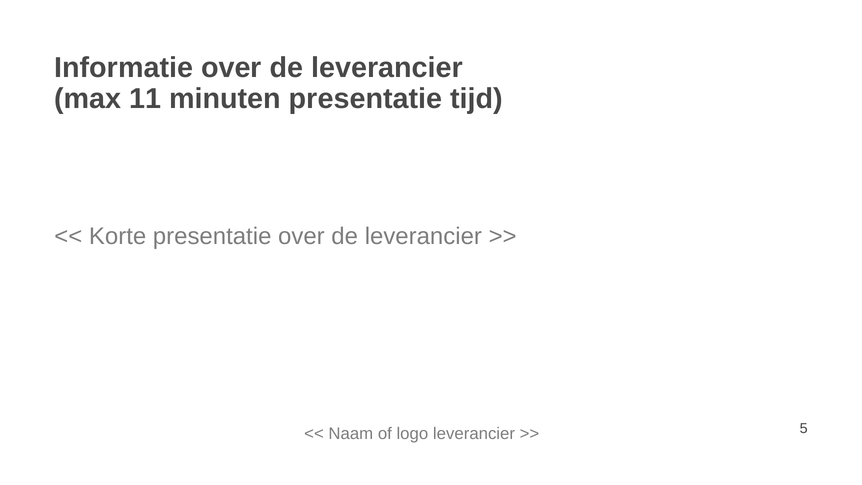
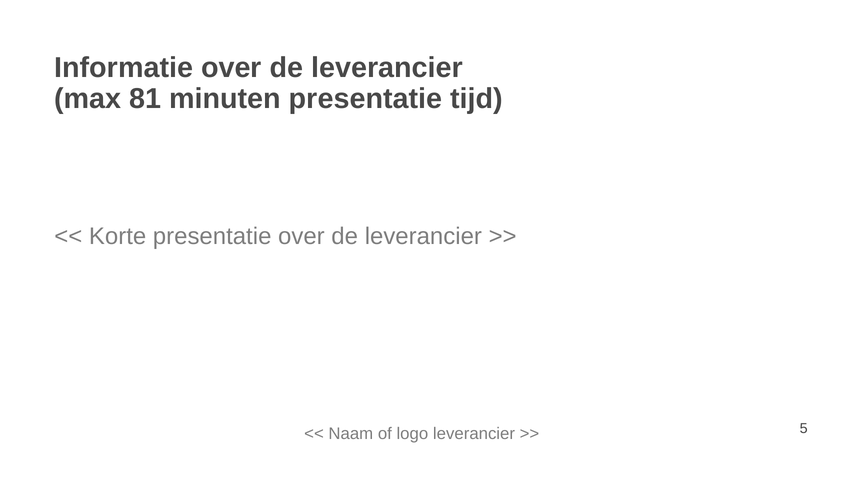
11: 11 -> 81 (145, 99)
